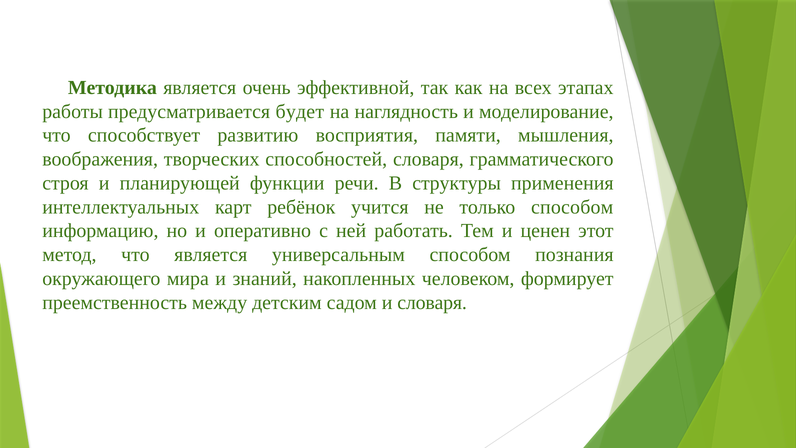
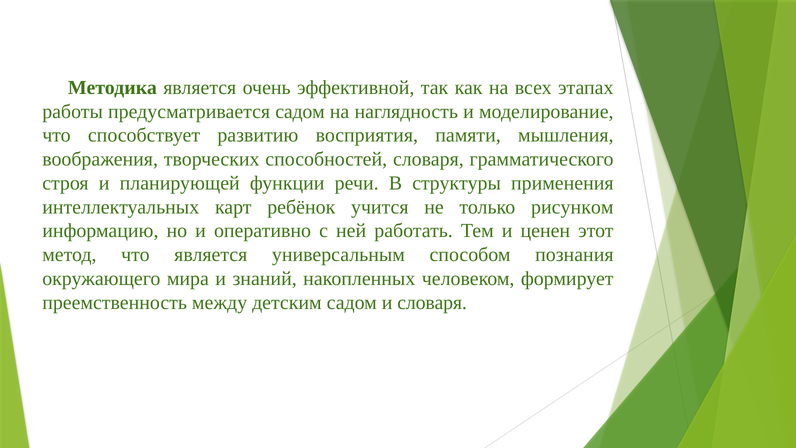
предусматривается будет: будет -> садом (300, 111)
только способом: способом -> рисунком (572, 207)
